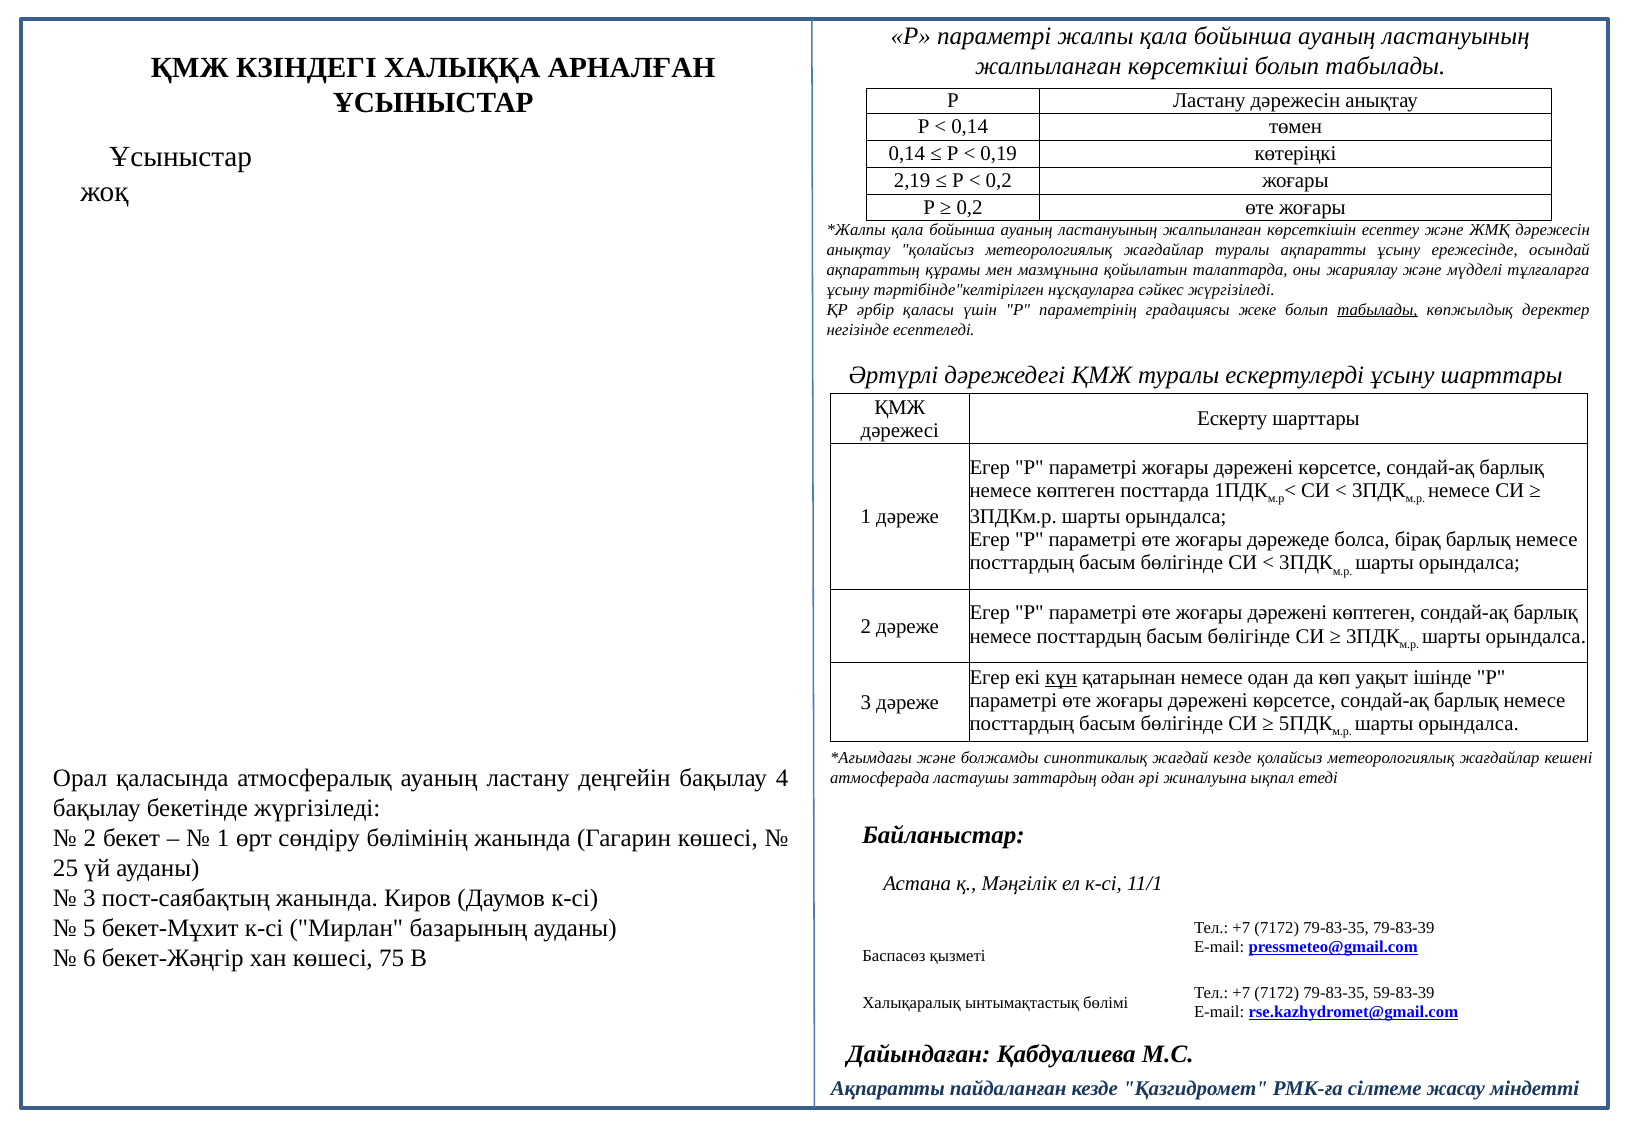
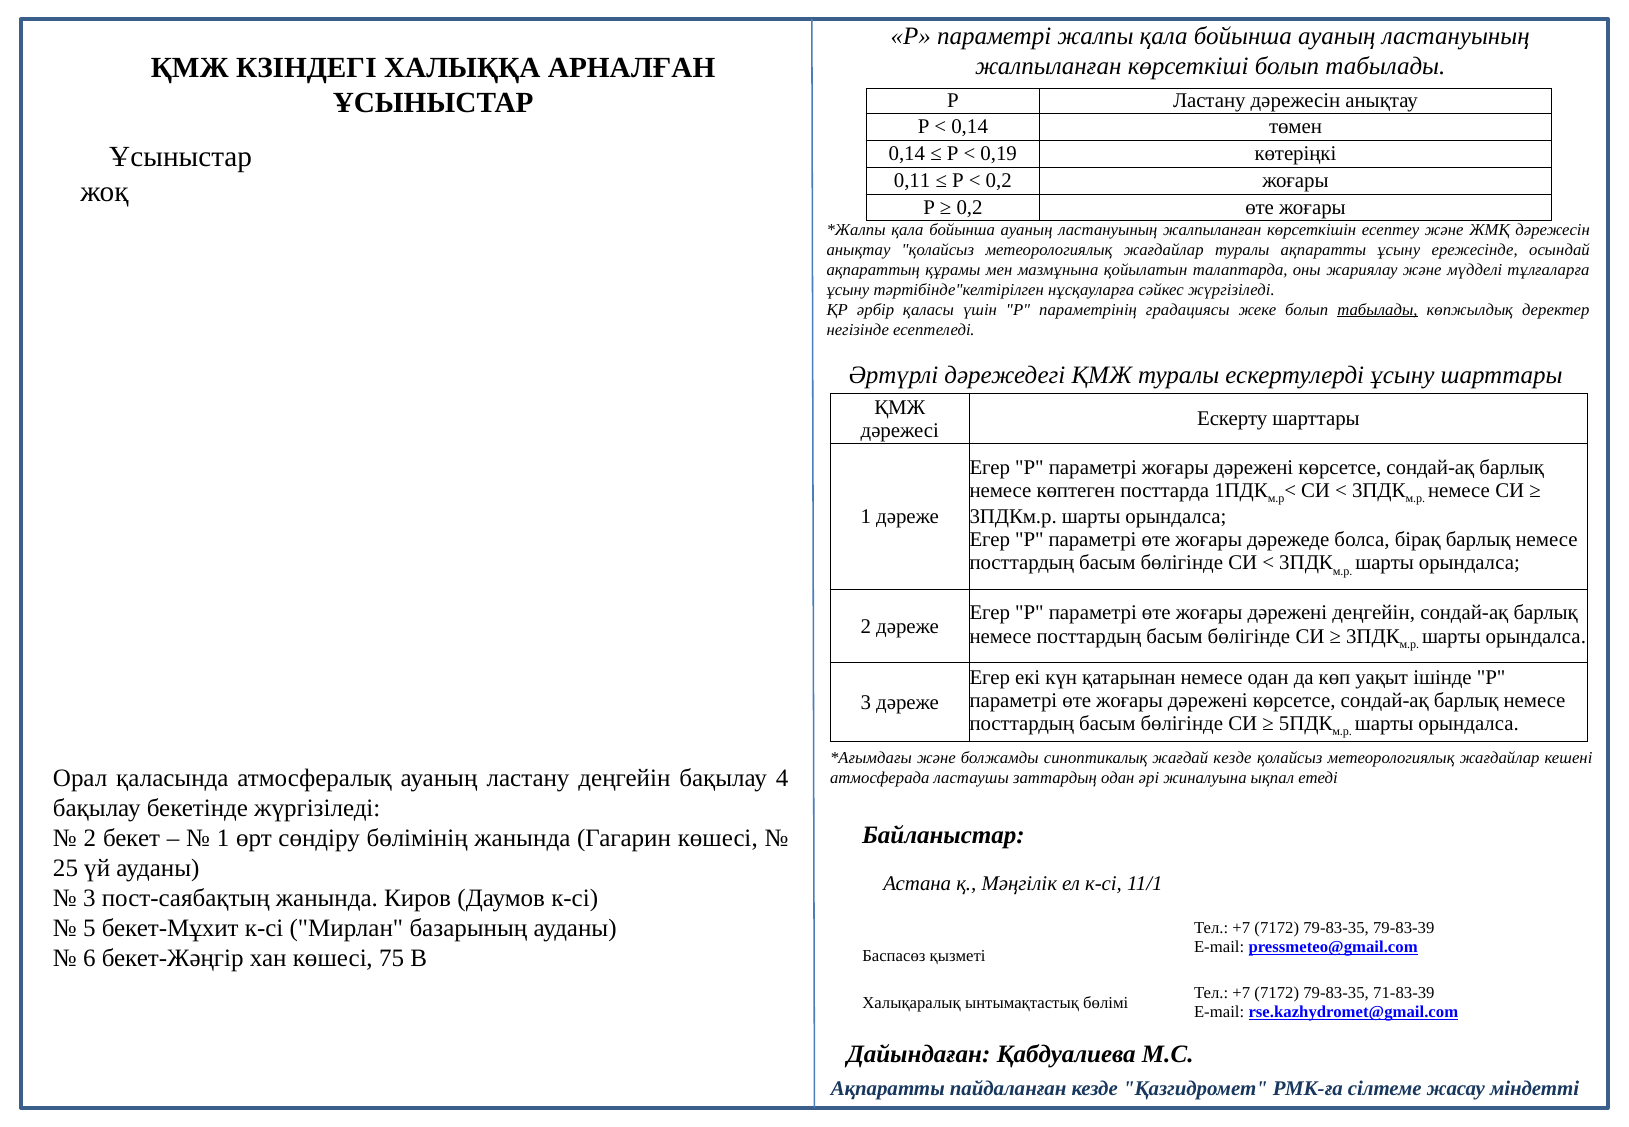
2,19: 2,19 -> 0,11 (912, 181)
дәрежені көптеген: көптеген -> деңгейін (1374, 614)
күн underline: present -> none (1061, 678)
59-83-39: 59-83-39 -> 71-83-39 (1404, 994)
